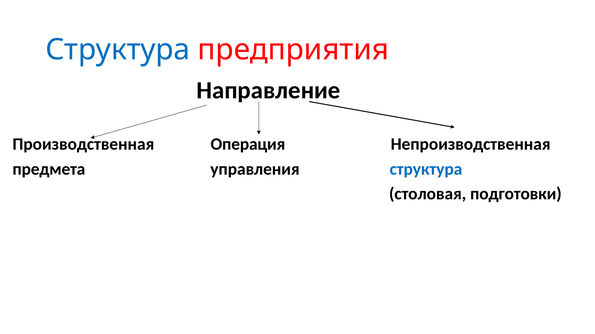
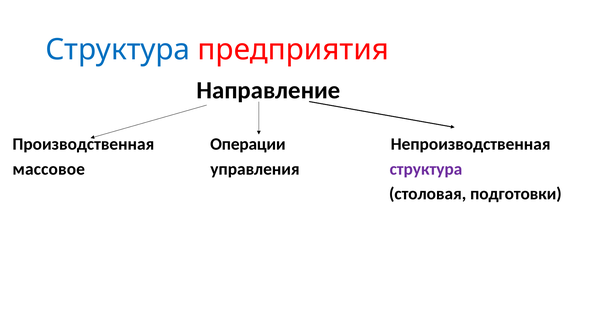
Операция: Операция -> Операции (248, 144)
предмета: предмета -> массовое (49, 169)
структура colour: blue -> purple (426, 169)
